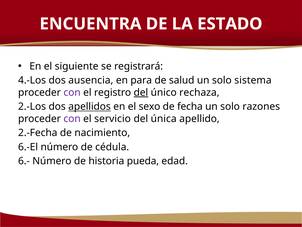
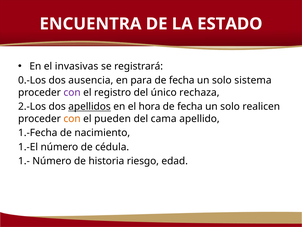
siguiente: siguiente -> invasivas (77, 66)
4.-Los: 4.-Los -> 0.-Los (32, 80)
salud: salud -> fecha (182, 80)
del underline: present -> none (141, 92)
sexo: sexo -> hora (149, 106)
razones: razones -> realicen (261, 106)
con colour: purple -> orange (72, 118)
servicio: servicio -> pueden (113, 118)
única: única -> cama (164, 118)
2.-Fecha: 2.-Fecha -> 1.-Fecha (38, 133)
6.-El: 6.-El -> 1.-El (28, 147)
6.-: 6.- -> 1.- (24, 161)
pueda: pueda -> riesgo (143, 161)
